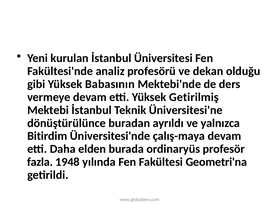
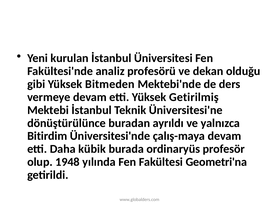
Babasının: Babasının -> Bitmeden (110, 84)
elden: elden -> kübik (92, 149)
fazla: fazla -> olup (40, 162)
